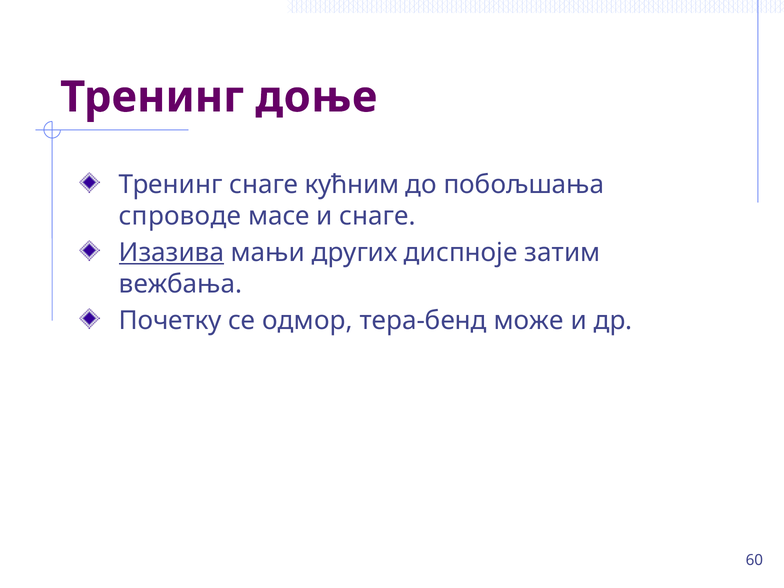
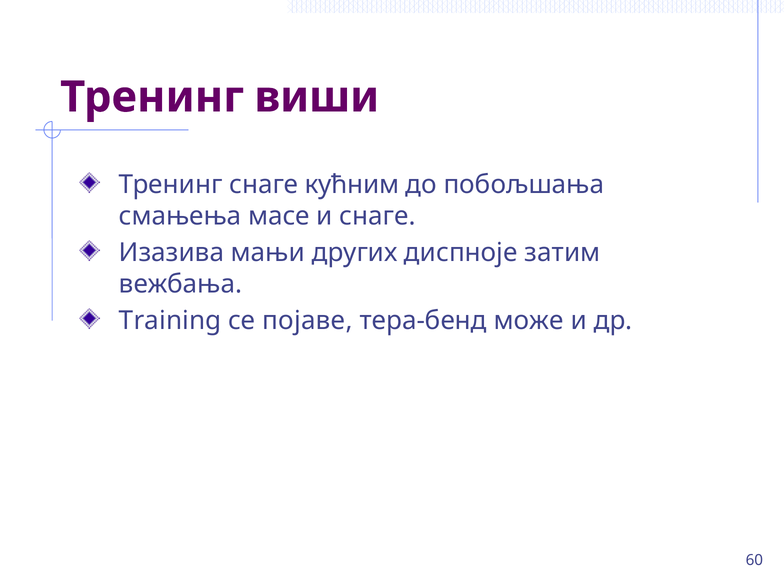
доње: доње -> виши (317, 97)
спроводе: спроводе -> смањења (180, 216)
Изазива underline: present -> none (172, 253)
Почетку: Почетку -> Training (170, 321)
одмор: одмор -> појаве (307, 321)
